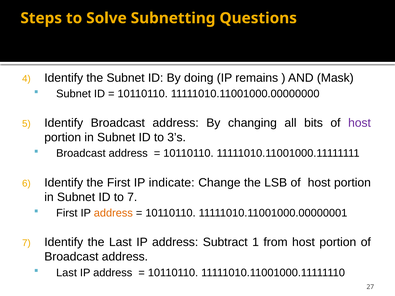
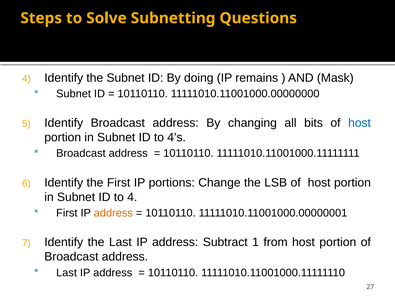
host colour: purple -> blue (360, 123)
3’s: 3’s -> 4’s (177, 138)
indicate: indicate -> portions (172, 183)
to 7: 7 -> 4 (132, 197)
